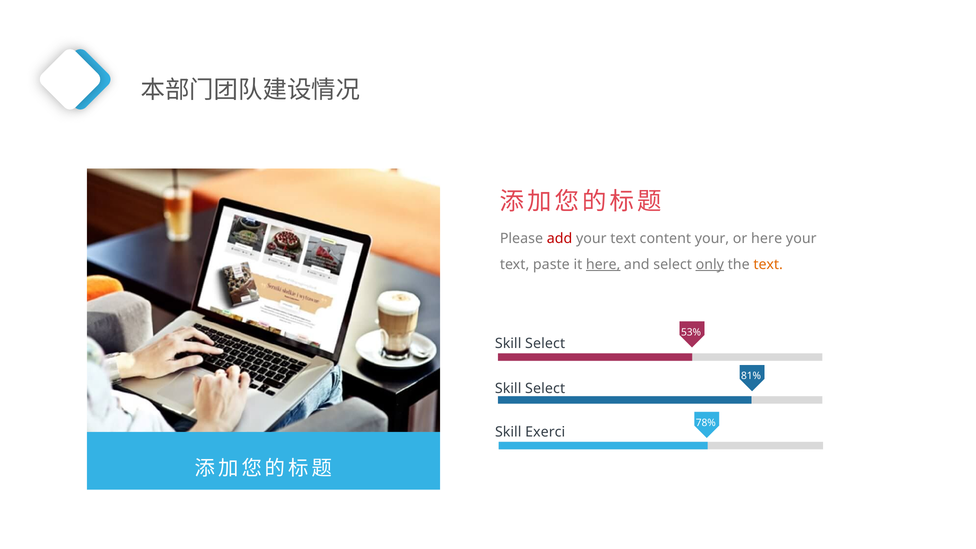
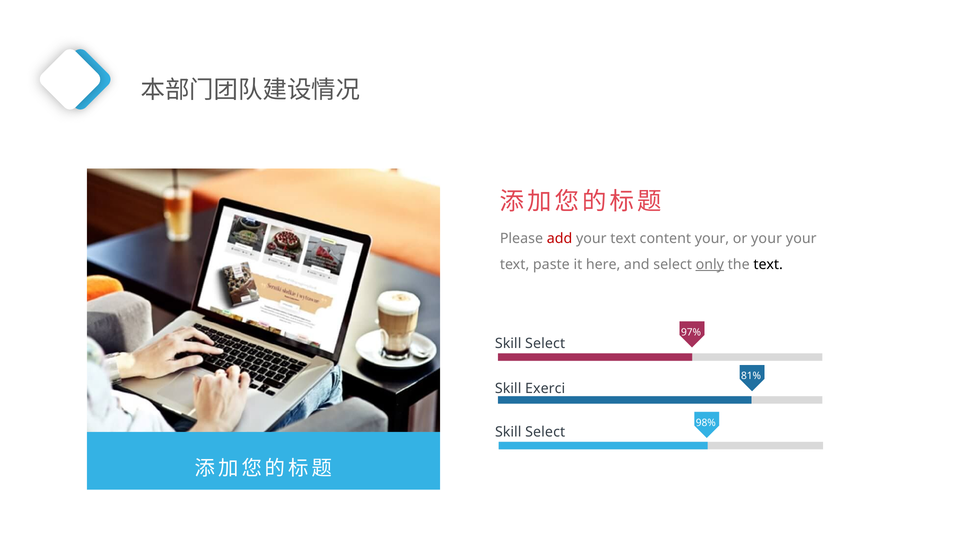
or here: here -> your (767, 239)
here underline: present -> none (603, 264)
text colour: orange -> black (768, 264)
53%: 53% -> 97% (691, 332)
Select: Select -> Exerci (545, 388)
78%: 78% -> 98% (706, 423)
Exerci: Exerci -> Select (545, 432)
